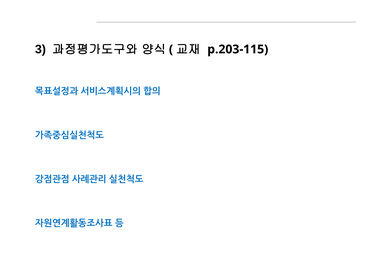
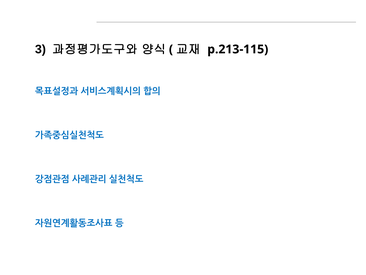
p.203-115: p.203-115 -> p.213-115 (238, 49)
